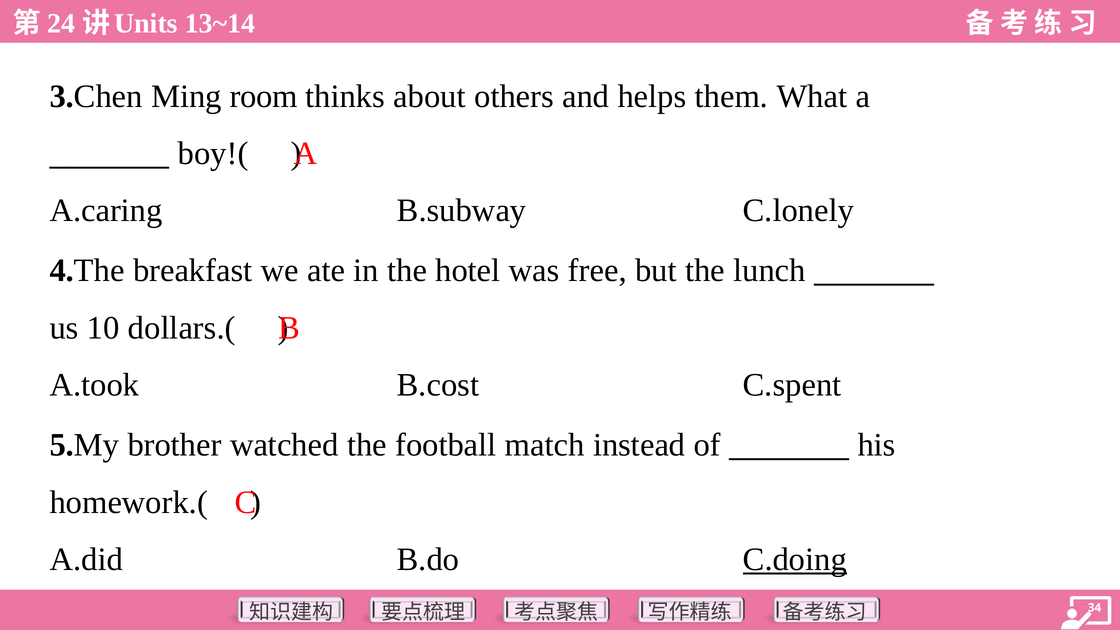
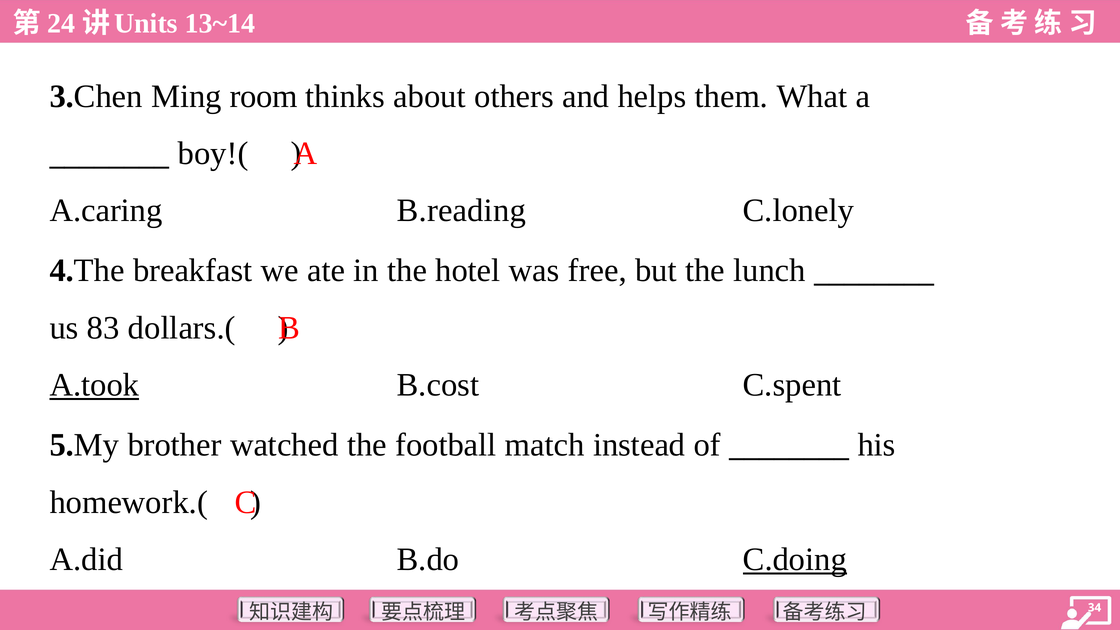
B.subway: B.subway -> B.reading (461, 211)
10: 10 -> 83 (103, 328)
A.took underline: none -> present (94, 385)
